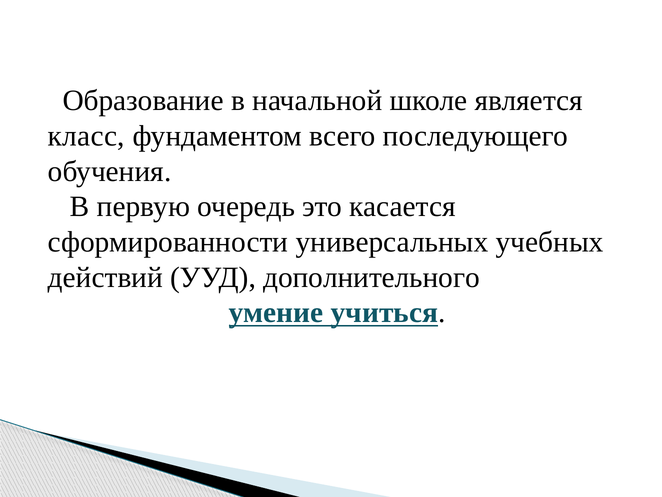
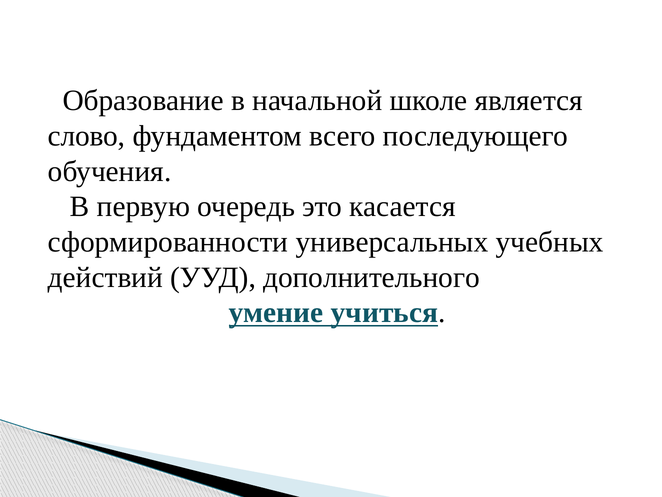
класс: класс -> слово (87, 136)
